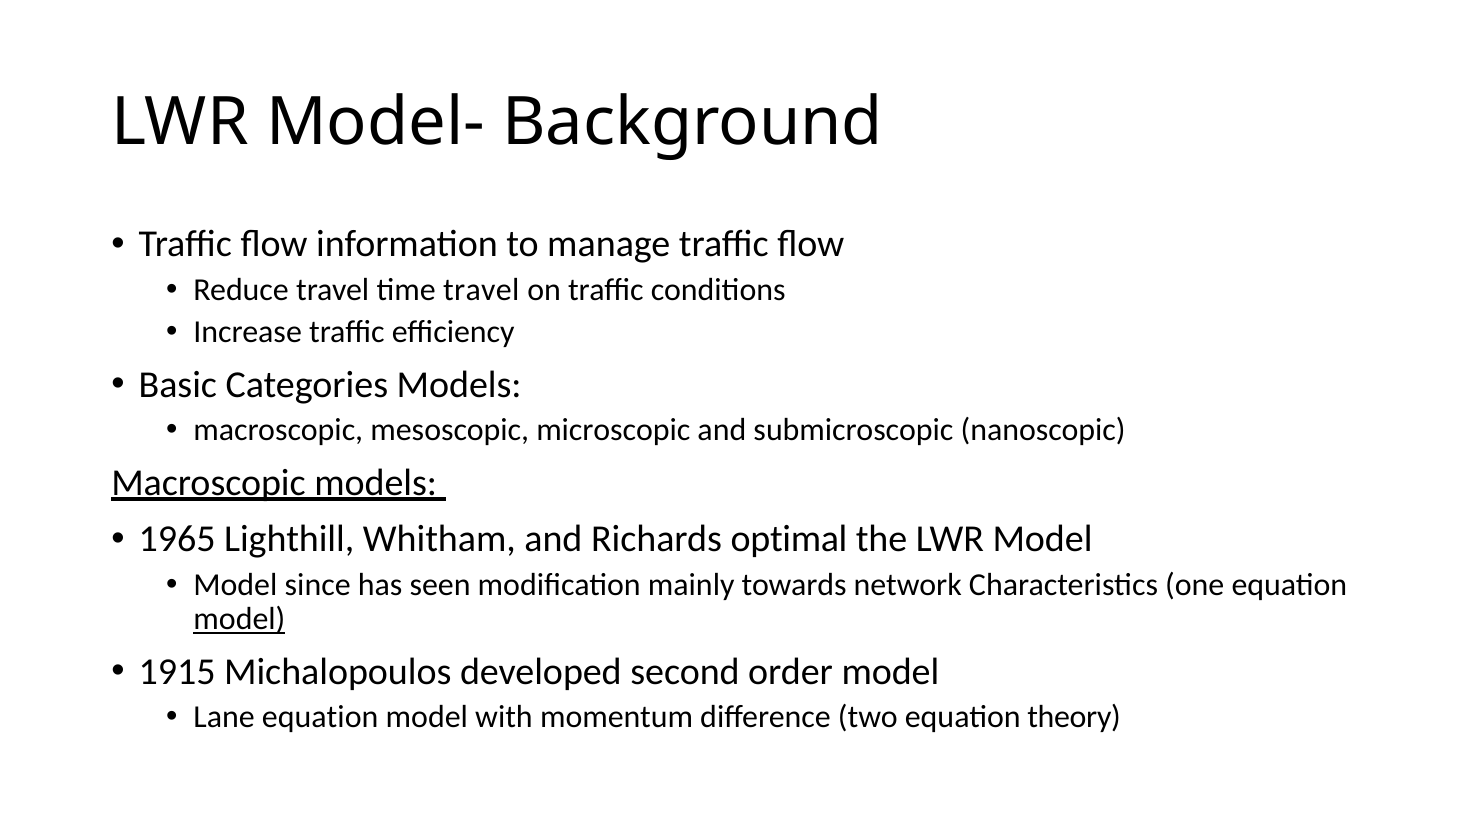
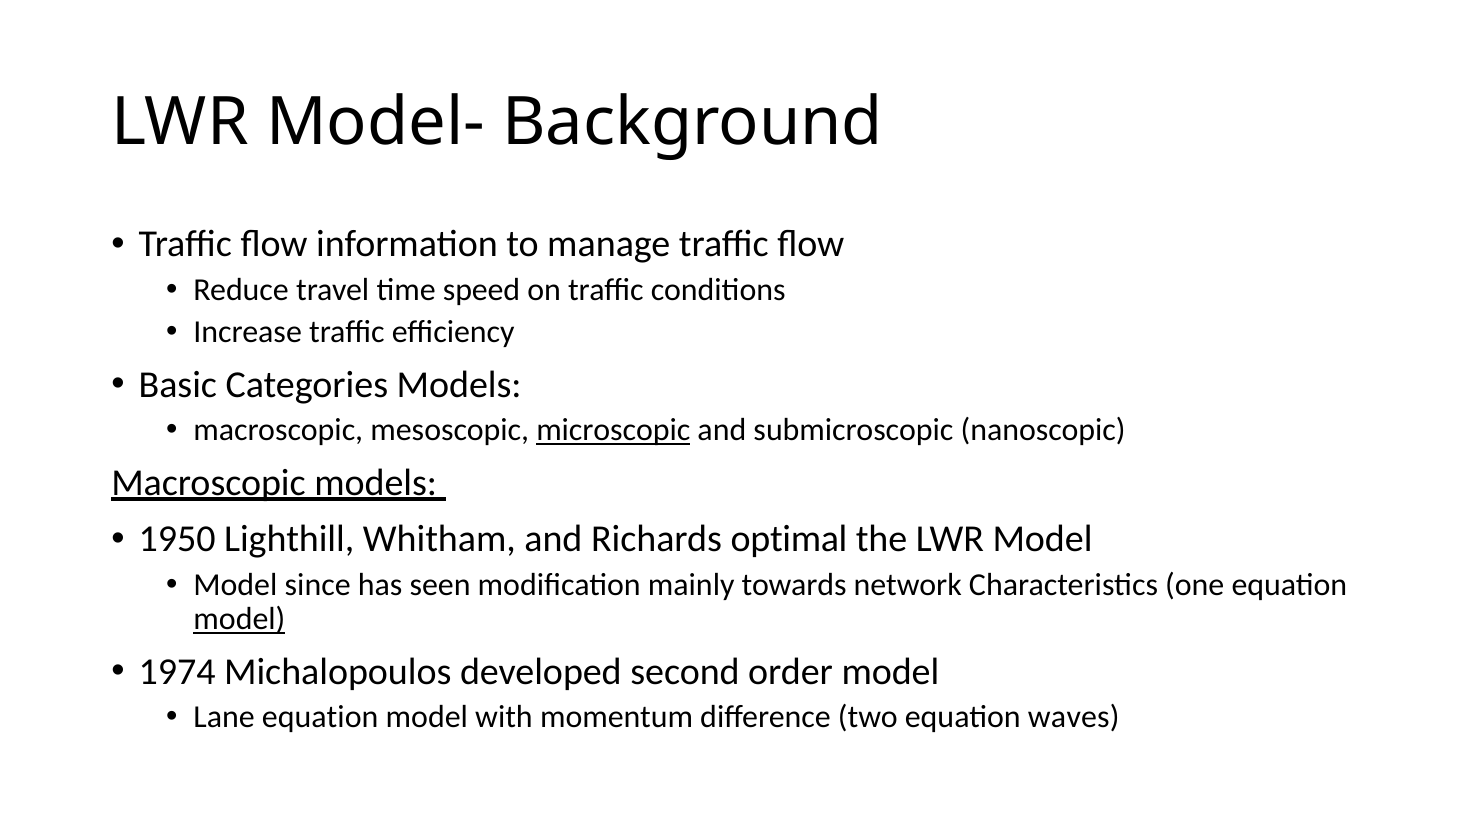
time travel: travel -> speed (482, 290)
microscopic underline: none -> present (613, 430)
1965: 1965 -> 1950 (177, 539)
1915: 1915 -> 1974 (177, 672)
theory: theory -> waves (1074, 718)
